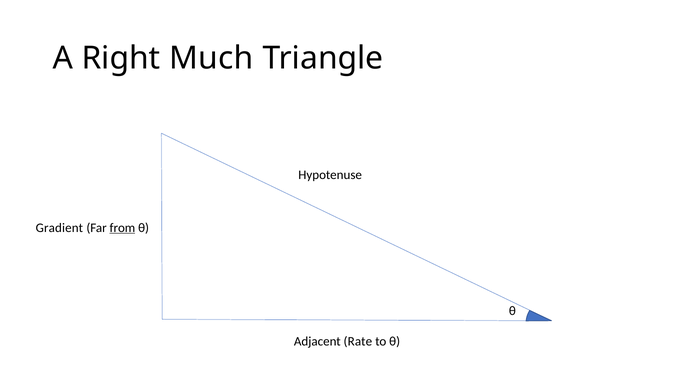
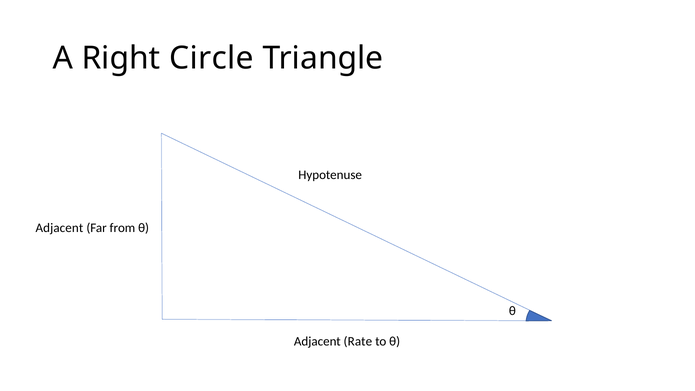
Much: Much -> Circle (211, 58)
Gradient: Gradient -> Adjacent (59, 228)
from underline: present -> none (122, 228)
